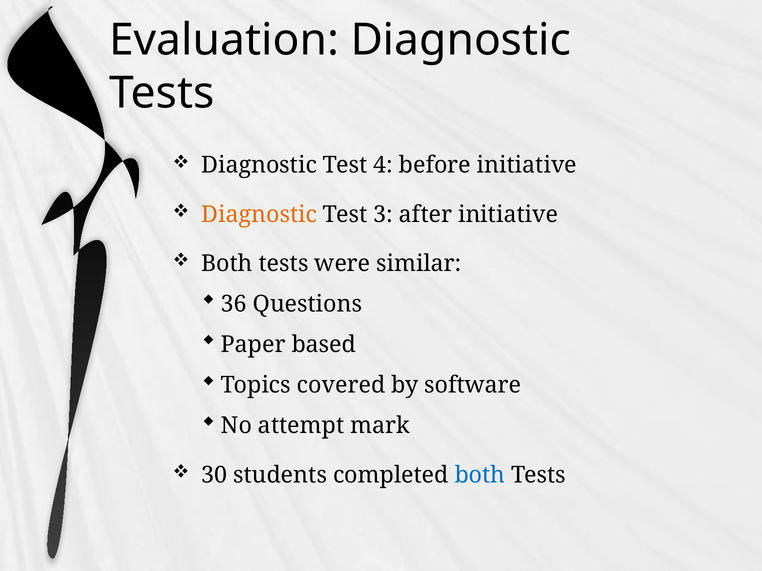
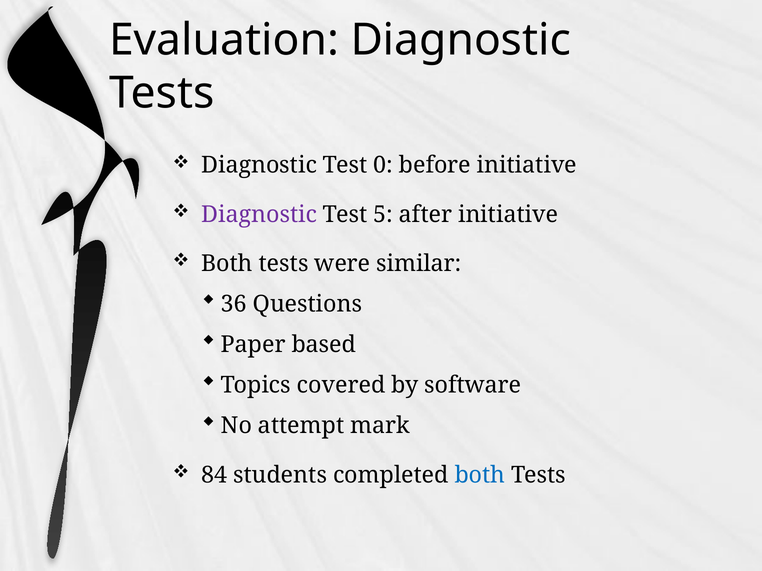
4: 4 -> 0 (383, 165)
Diagnostic colour: orange -> purple (259, 215)
3: 3 -> 5 (383, 215)
30: 30 -> 84 (214, 475)
